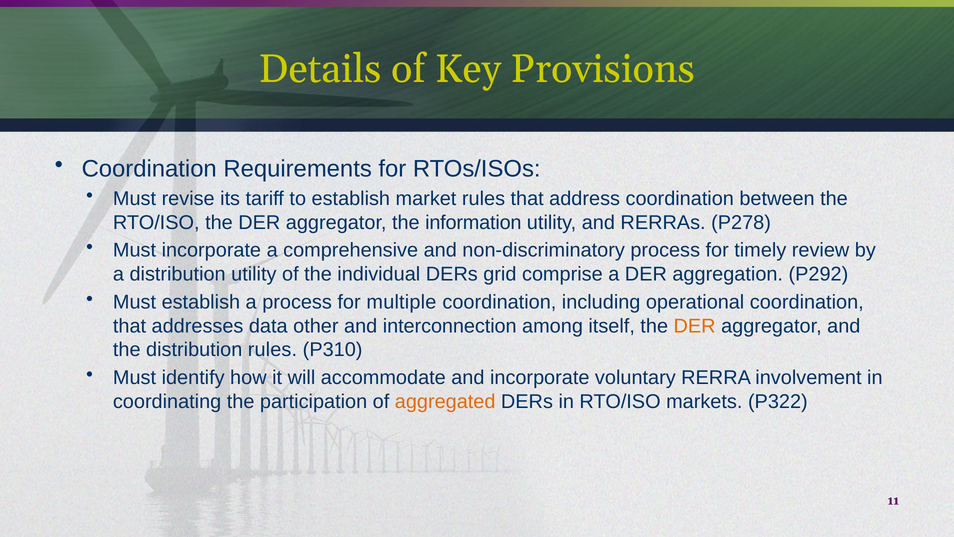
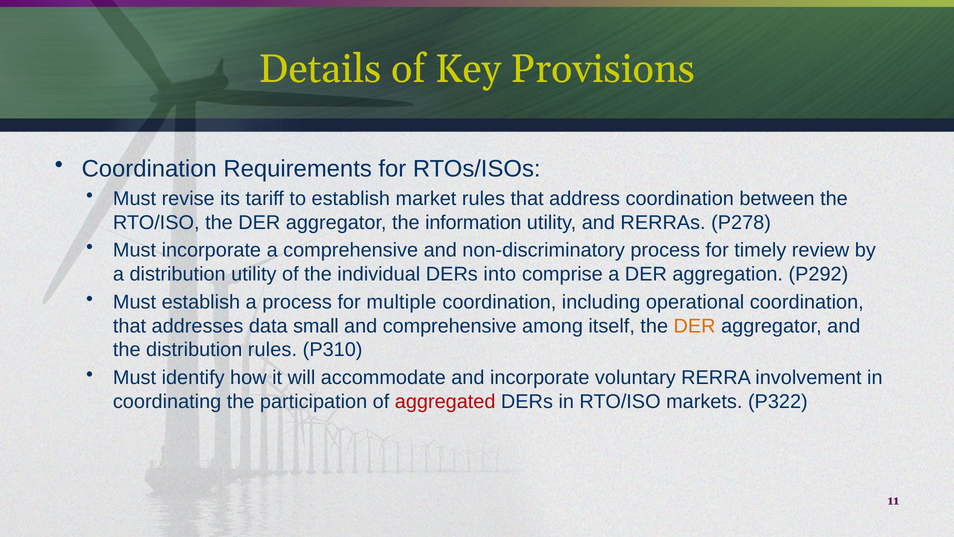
grid: grid -> into (500, 274)
other: other -> small (316, 326)
and interconnection: interconnection -> comprehensive (450, 326)
aggregated colour: orange -> red (445, 401)
